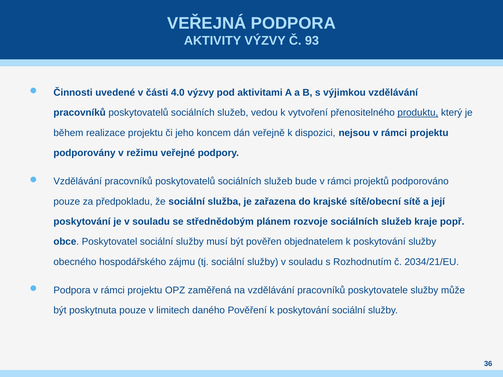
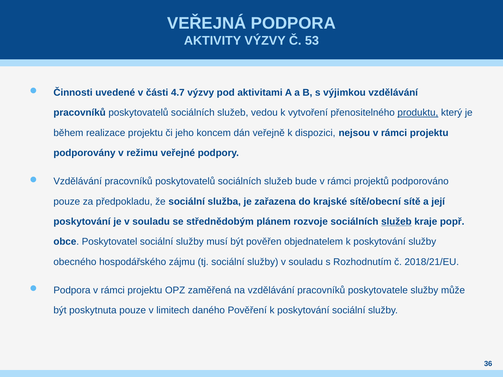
93: 93 -> 53 (312, 41)
4.0: 4.0 -> 4.7 (178, 93)
služeb underline: none -> present (396, 222)
2034/21/EU: 2034/21/EU -> 2018/21/EU (432, 262)
